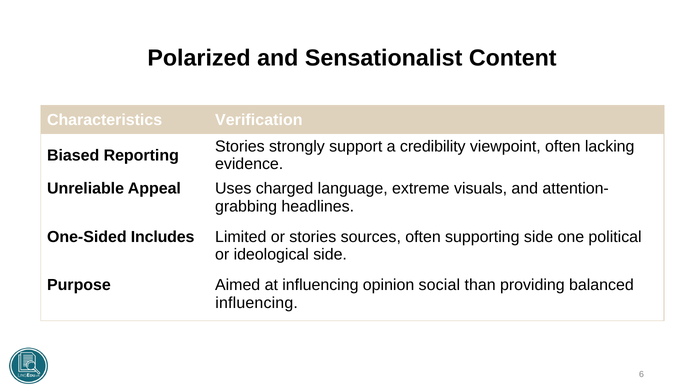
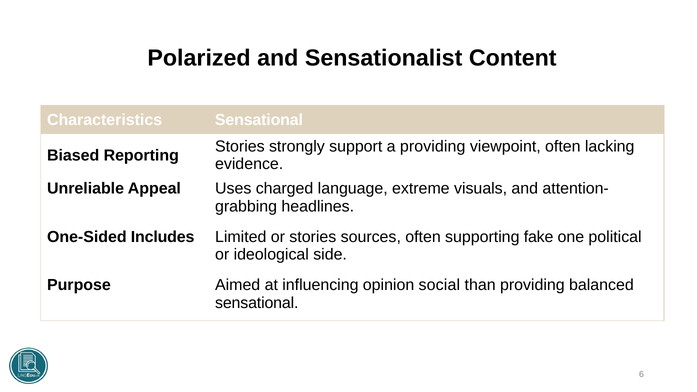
Characteristics Verification: Verification -> Sensational (259, 120)
a credibility: credibility -> providing (433, 146)
supporting side: side -> fake (539, 237)
influencing: influencing -> sensational (257, 303)
